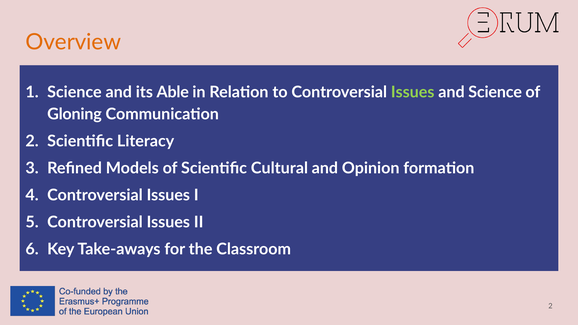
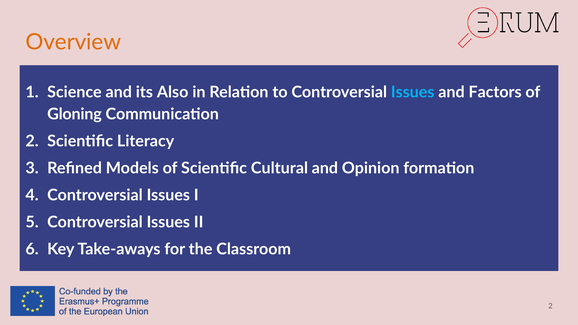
Able: Able -> Also (173, 92)
Issues colour: light green -> light blue (413, 92)
and Science: Science -> Factors (495, 92)
